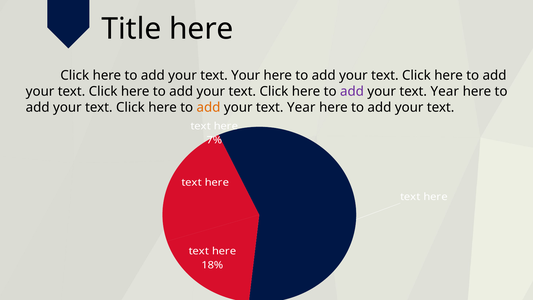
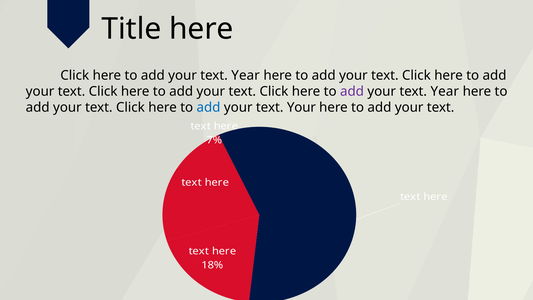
Your: Your -> Year (246, 75)
add colour: orange -> blue (209, 107)
Year: Year -> Your (301, 107)
